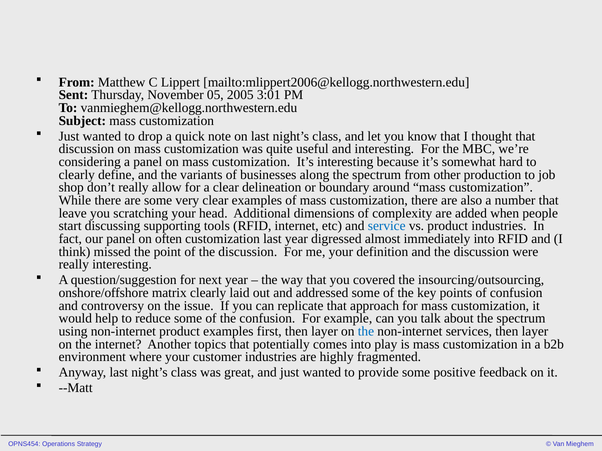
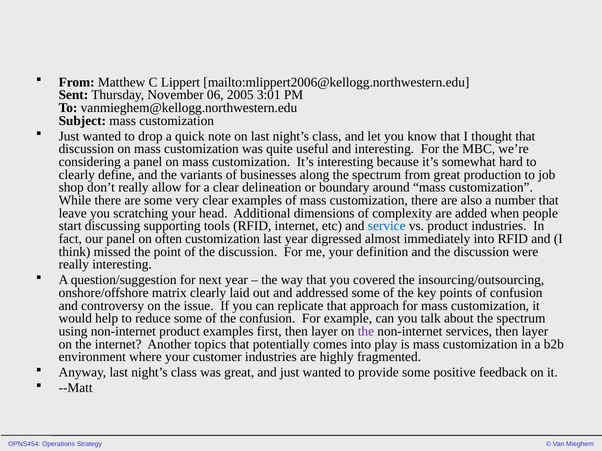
05: 05 -> 06 (215, 95)
from other: other -> great (447, 175)
the colour: blue -> purple (366, 332)
